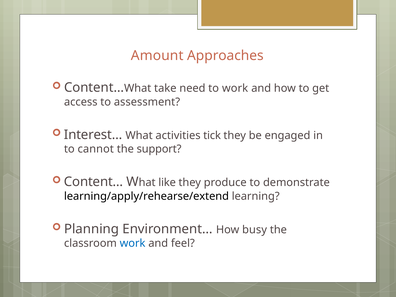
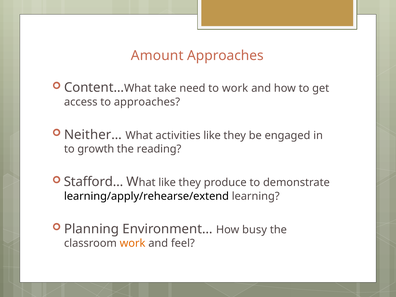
to assessment: assessment -> approaches (147, 102)
Interest…: Interest… -> Neither… (93, 135)
activities tick: tick -> like (212, 135)
cannot: cannot -> growth (96, 149)
support: support -> reading (159, 149)
Content…: Content… -> Stafford… (94, 182)
work colour: blue -> orange (133, 243)
